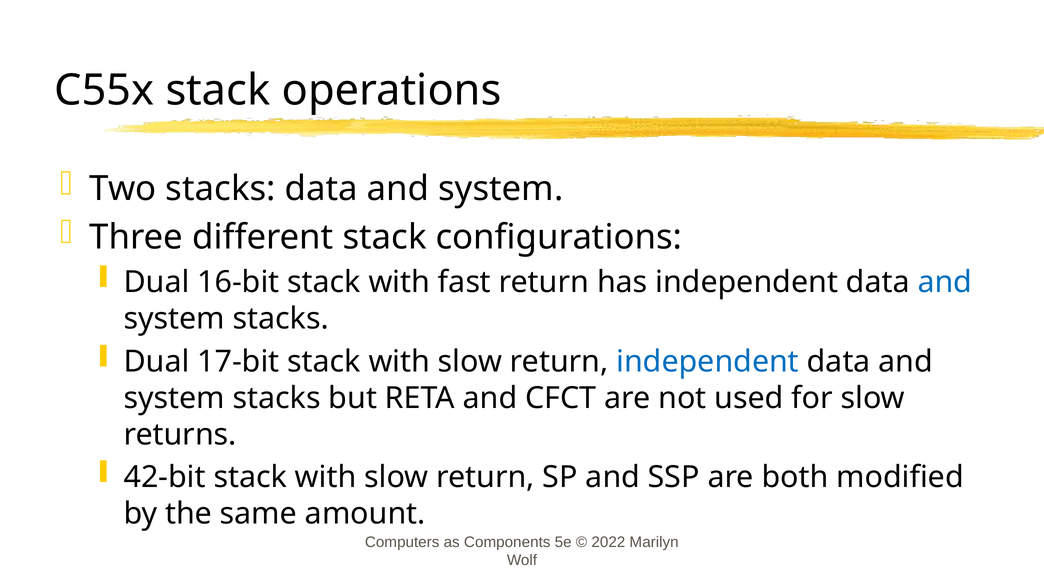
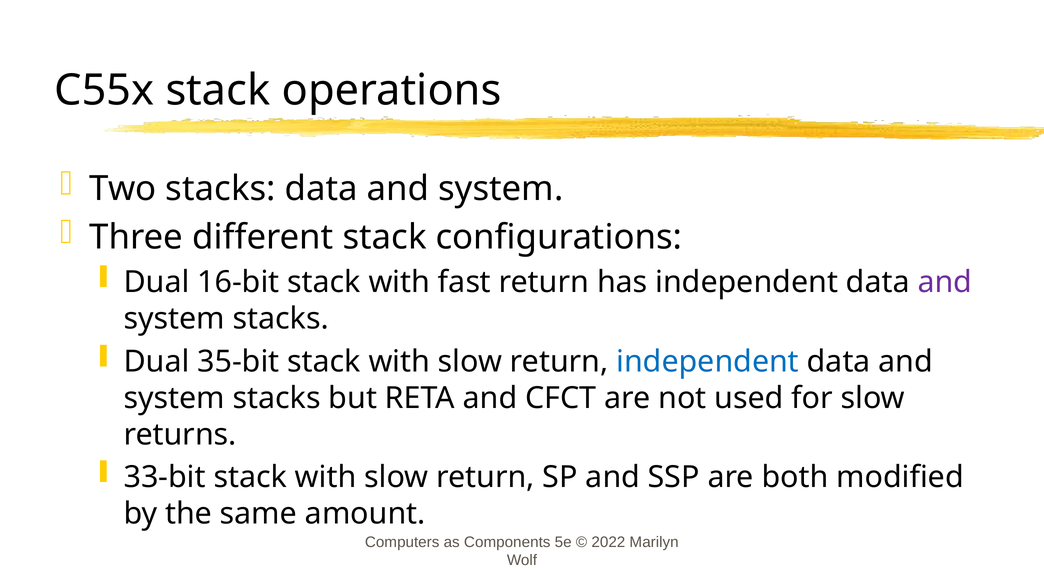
and colour: blue -> purple (945, 282)
17-bit: 17-bit -> 35-bit (238, 362)
42-bit: 42-bit -> 33-bit (165, 477)
